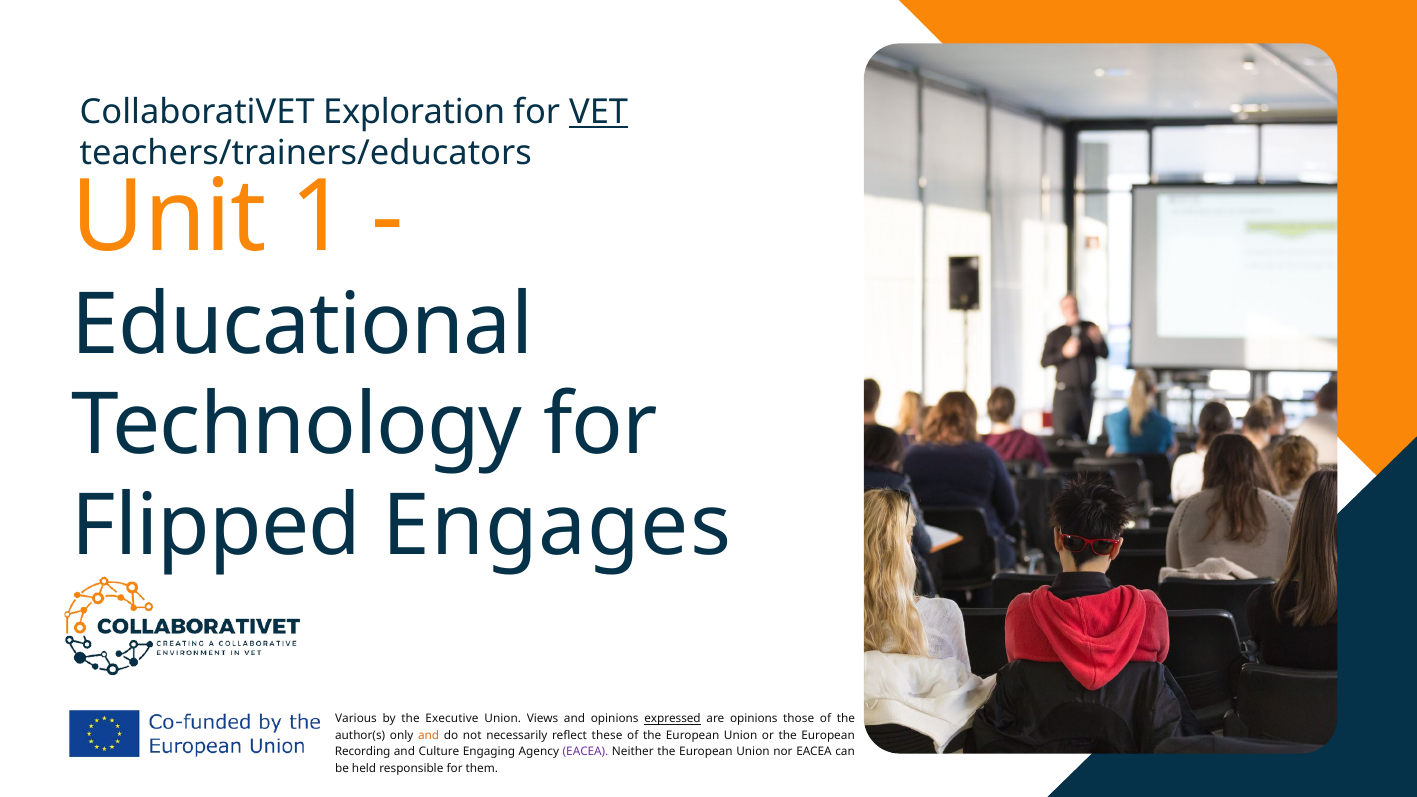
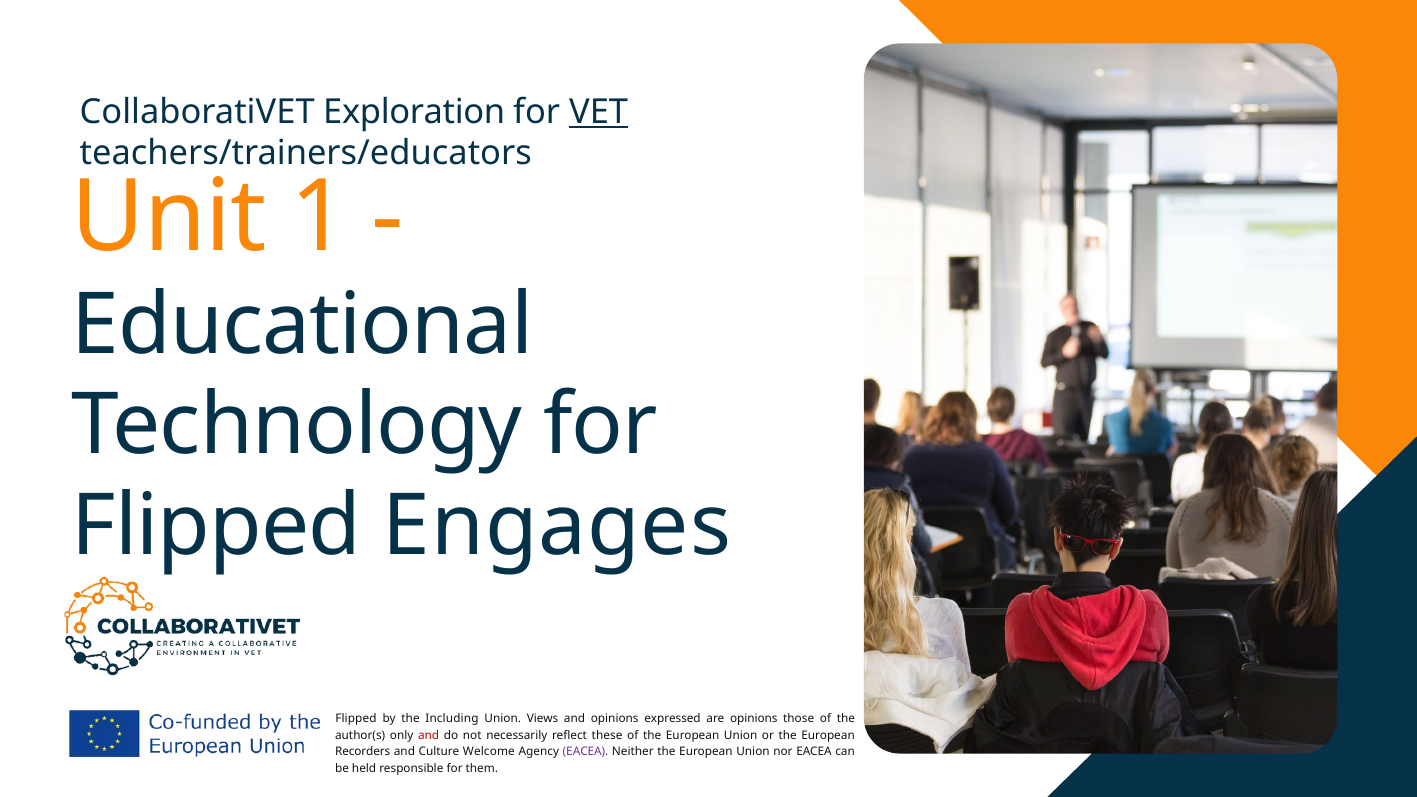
Various: Various -> Flipped (356, 719)
Executive: Executive -> Including (452, 719)
expressed underline: present -> none (673, 719)
and colour: orange -> red (429, 735)
Recording: Recording -> Recorders (363, 752)
Engaging: Engaging -> Welcome (489, 752)
